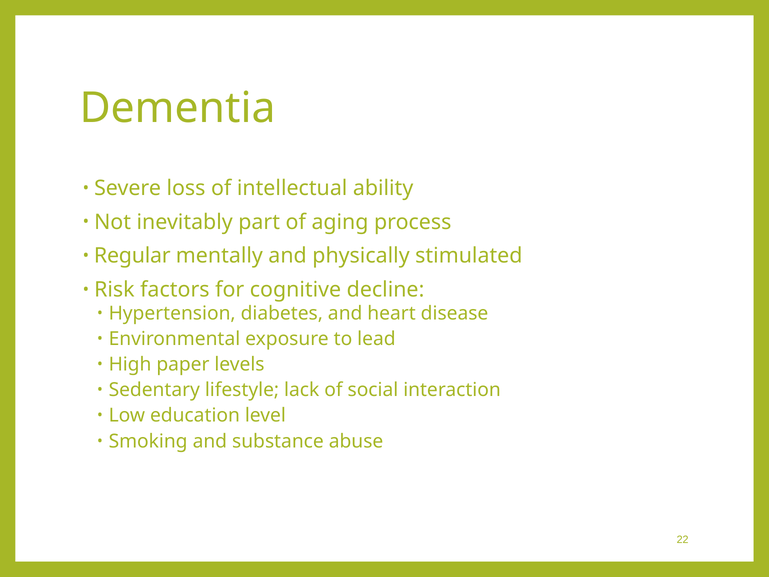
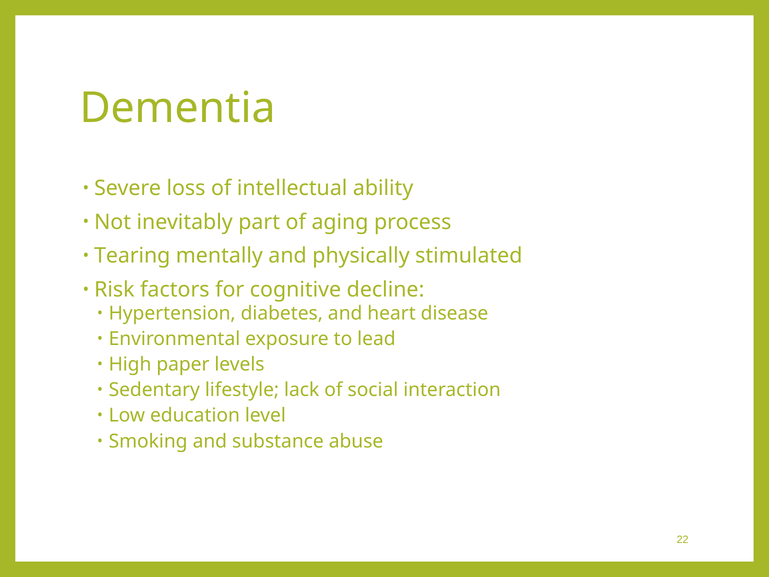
Regular: Regular -> Tearing (132, 256)
